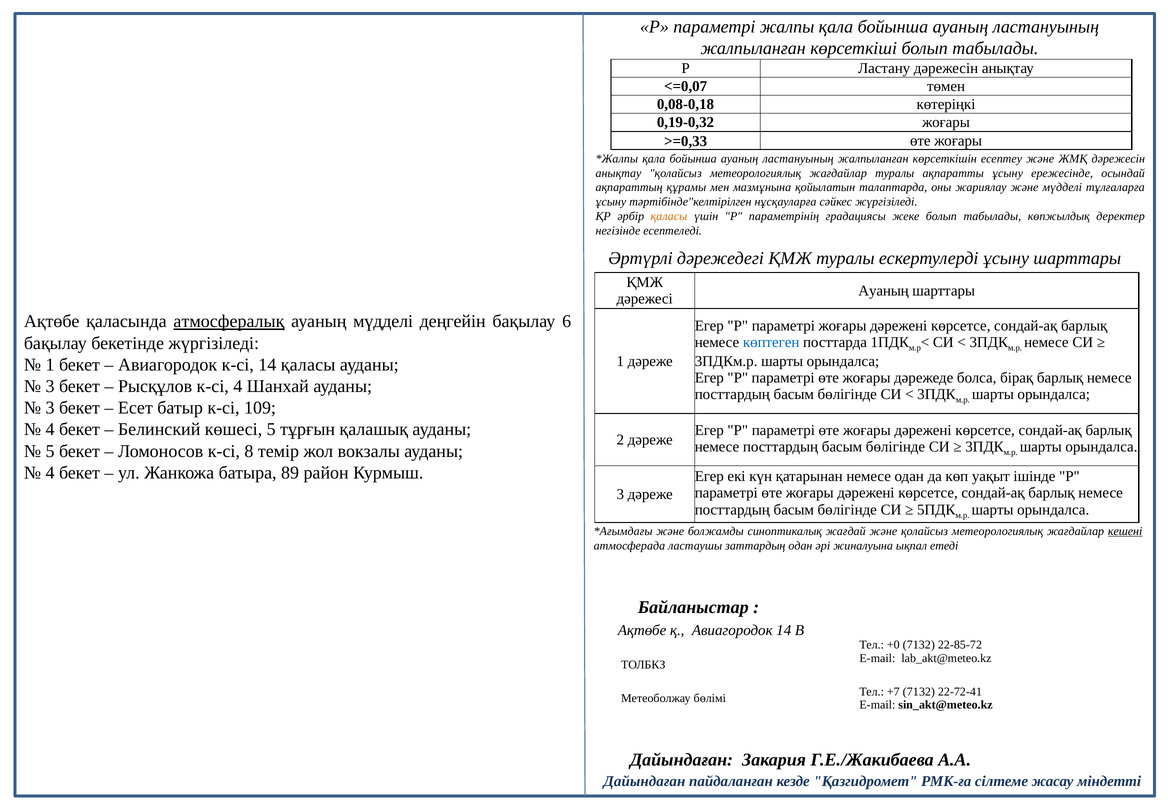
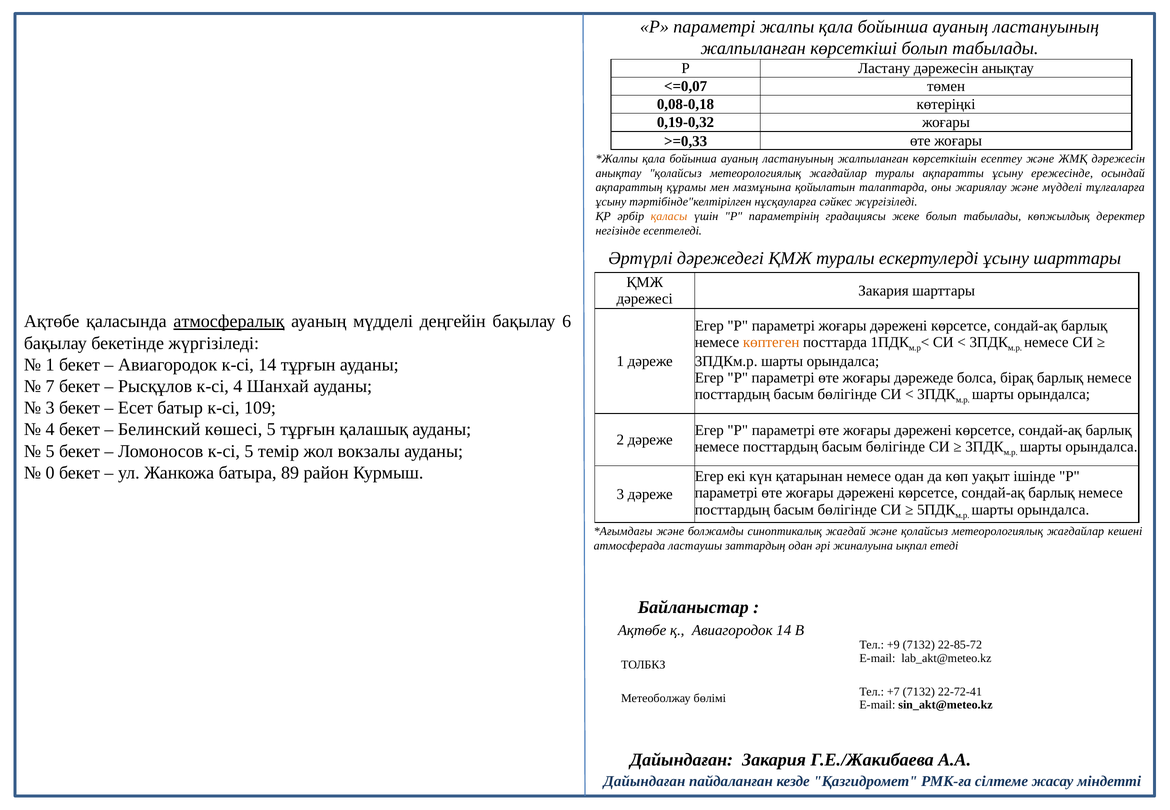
Ауаның: Ауаның -> Закария (883, 291)
көптеген colour: blue -> orange (771, 342)
14 қаласы: қаласы -> тұрғын (308, 365)
3: 3 -> 7 (50, 386)
к-сі 8: 8 -> 5 (249, 451)
4: 4 -> 0 (50, 473)
кешені underline: present -> none (1125, 531)
+0: +0 -> +9 (893, 645)
